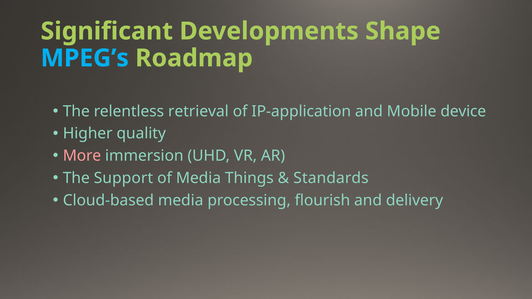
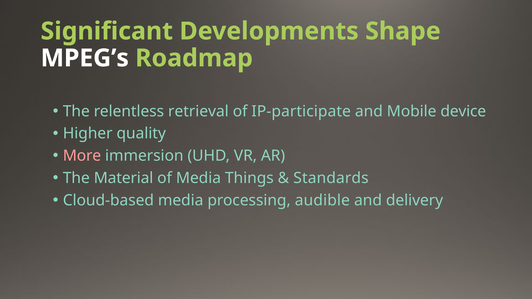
MPEG’s colour: light blue -> white (85, 58)
IP-application: IP-application -> IP-participate (301, 111)
Support: Support -> Material (124, 178)
flourish: flourish -> audible (322, 201)
